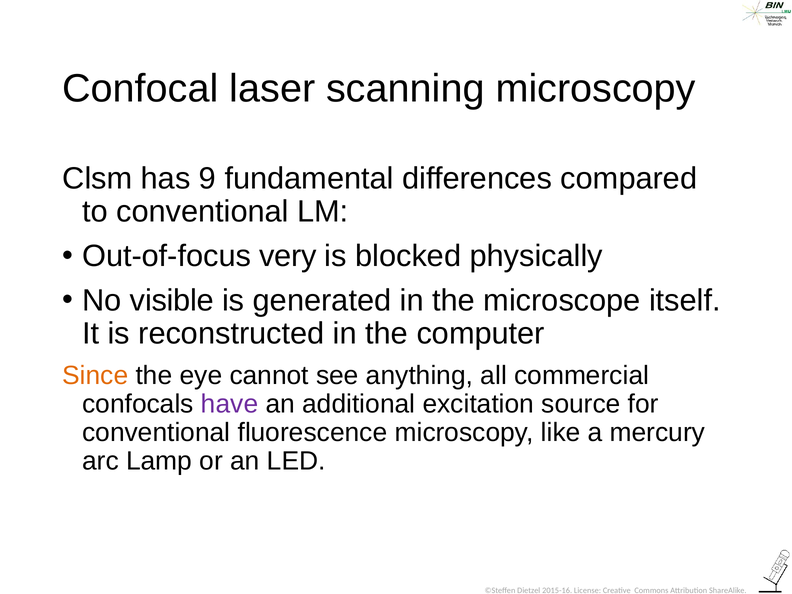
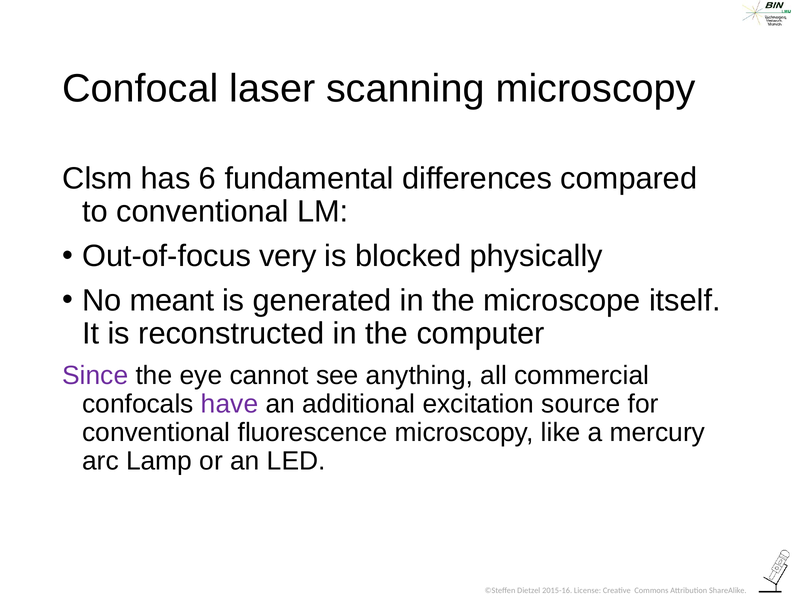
9: 9 -> 6 (207, 179)
visible: visible -> meant (172, 300)
Since colour: orange -> purple (95, 376)
